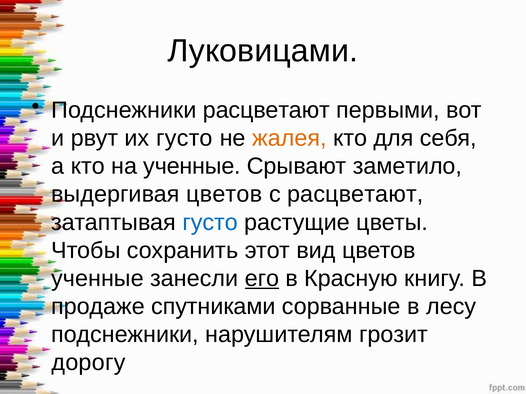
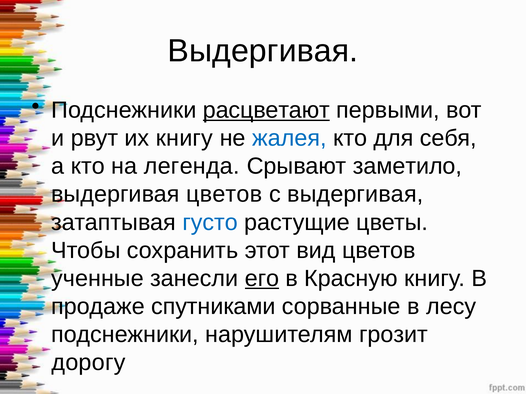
Луковицами: Луковицами -> Выдергивая (263, 51)
расцветают underline: none -> present (266, 110)
их густо: густо -> книгу (184, 138)
жалея colour: orange -> blue (289, 138)
на ученные: ученные -> легенда (192, 166)
с расцветают: расцветают -> выдергивая (355, 195)
